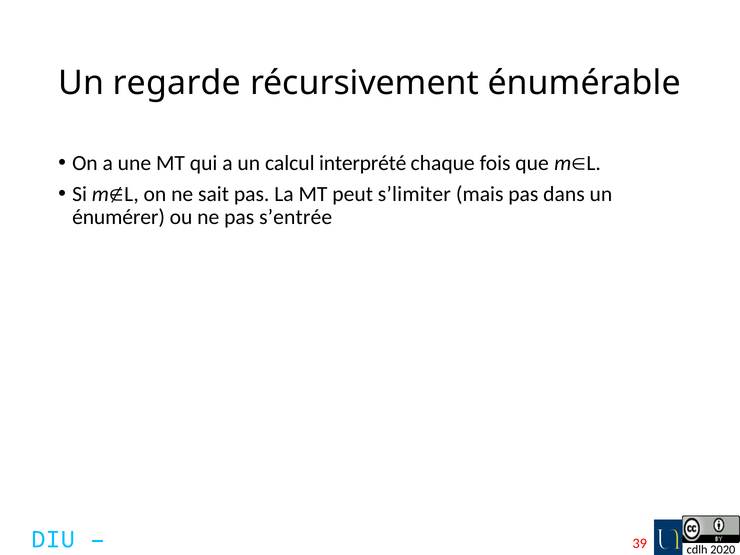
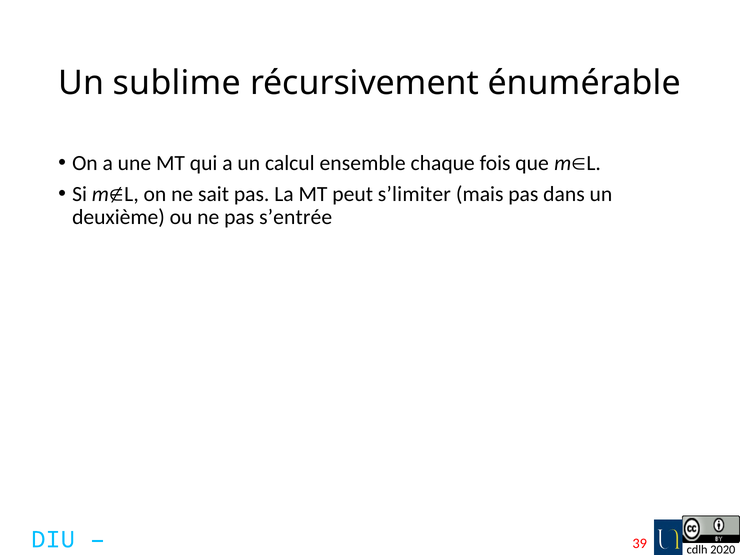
regarde: regarde -> sublime (177, 83)
interprété: interprété -> ensemble (363, 163)
énumérer: énumérer -> deuxième (118, 217)
